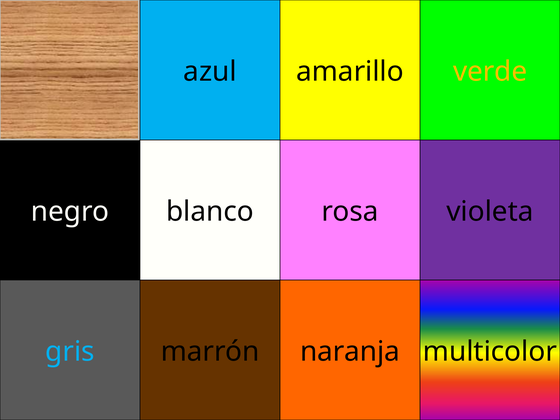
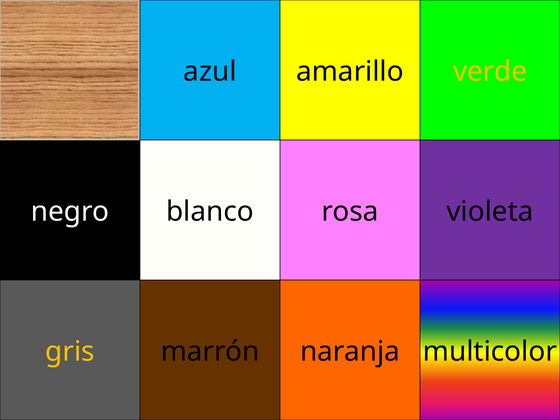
gris colour: light blue -> yellow (70, 352)
